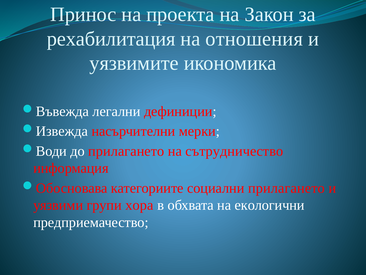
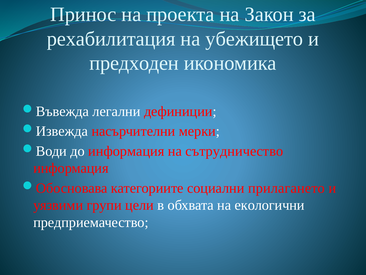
отношения: отношения -> убежището (254, 39)
уязвимите: уязвимите -> предходен (134, 63)
до прилагането: прилагането -> информация (126, 151)
хора: хора -> цели (140, 205)
